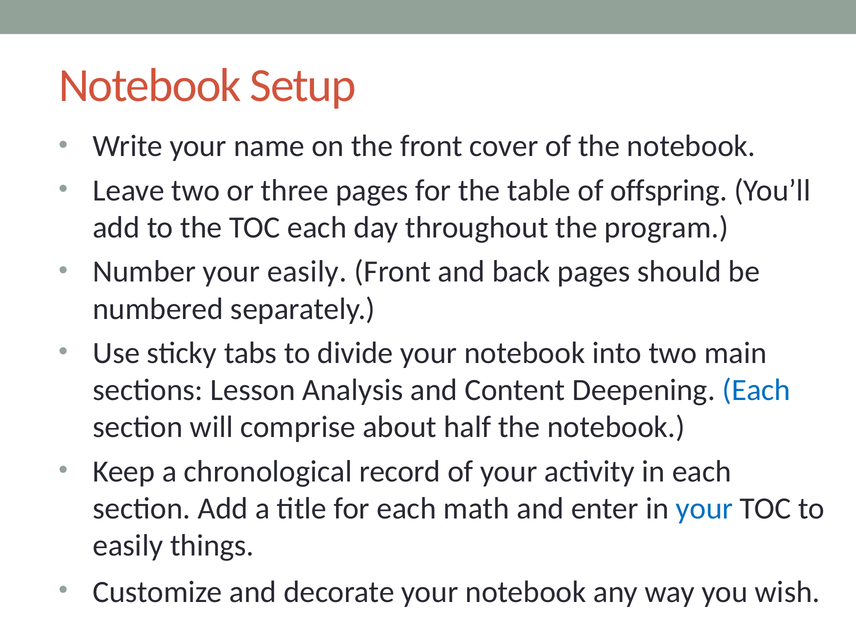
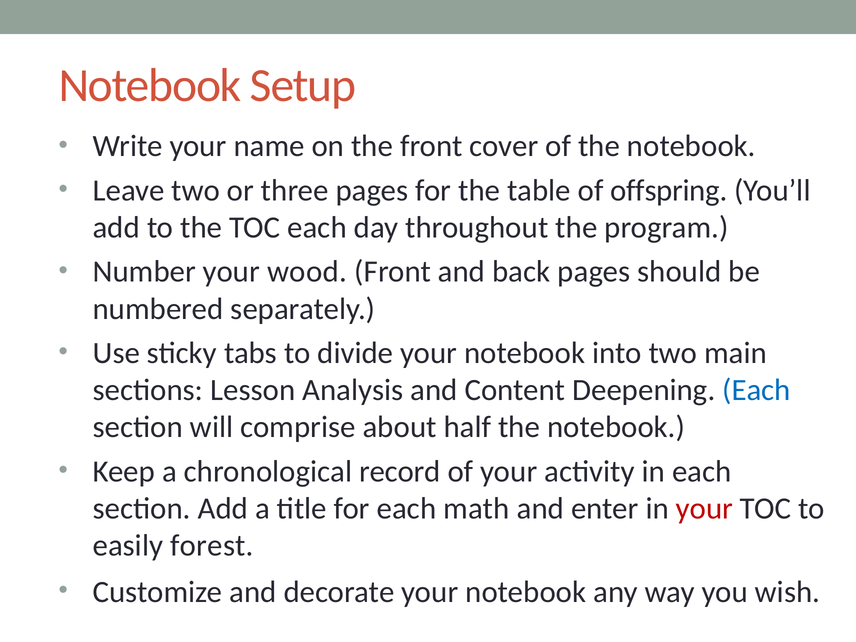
your easily: easily -> wood (307, 272)
your colour: blue -> red (704, 508)
things: things -> forest (212, 546)
